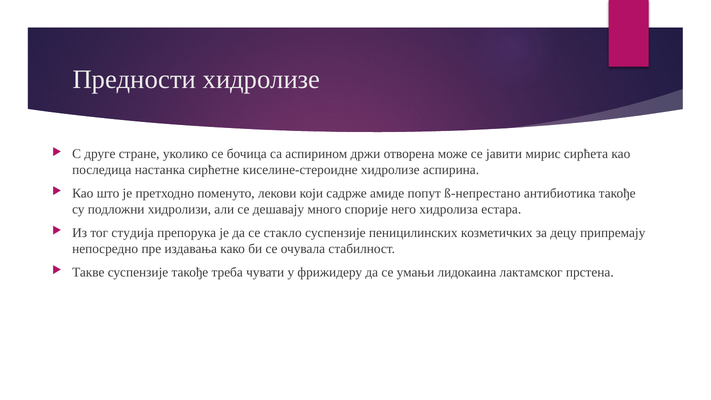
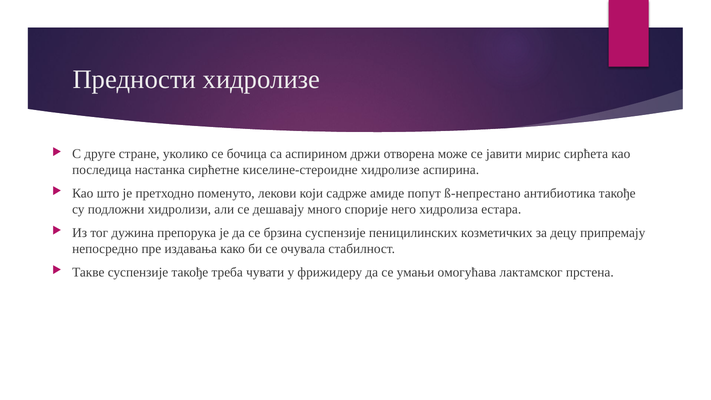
студија: студија -> дужина (133, 233)
стакло: стакло -> брзина (283, 233)
лидокаина: лидокаина -> омогућава (467, 272)
